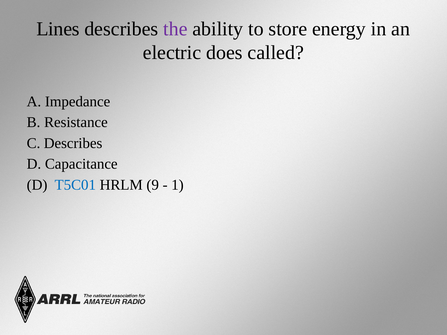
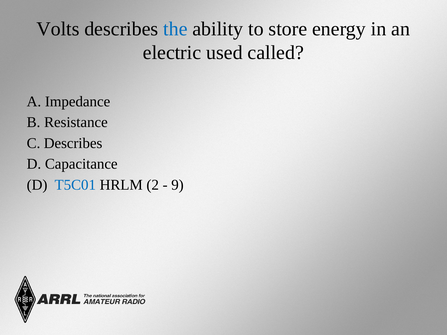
Lines: Lines -> Volts (58, 29)
the colour: purple -> blue (175, 29)
does: does -> used (224, 53)
9: 9 -> 2 (153, 185)
1: 1 -> 9 (177, 185)
